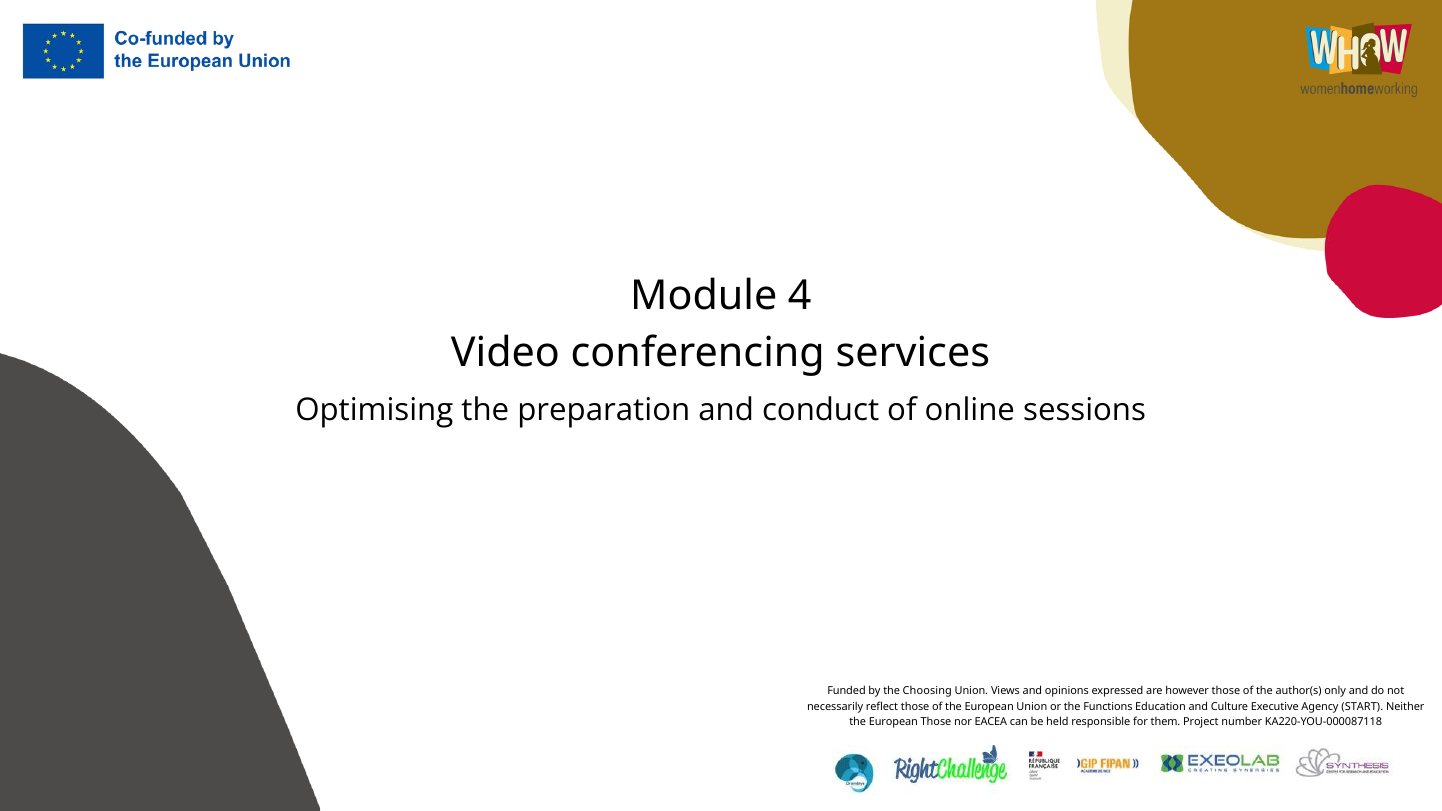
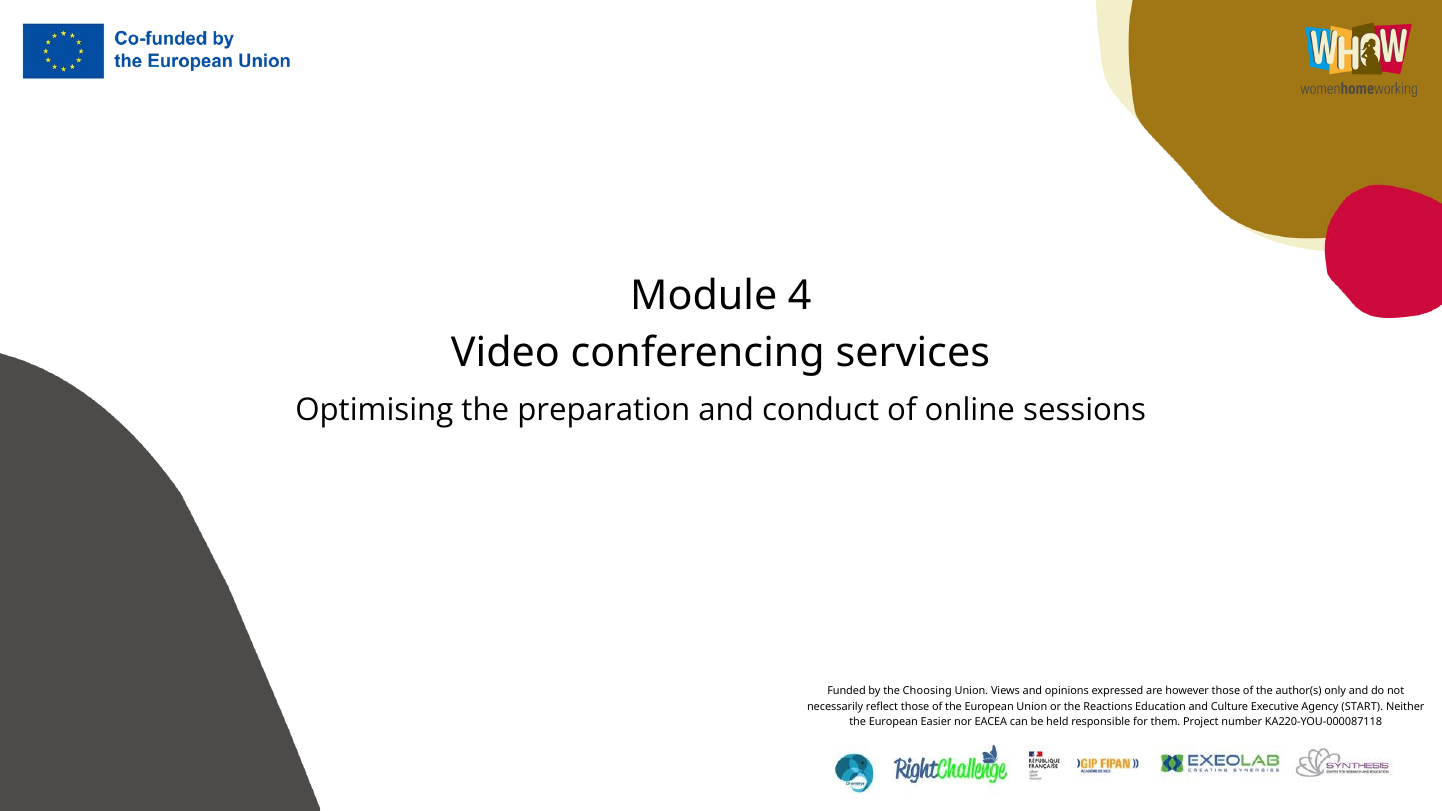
Functions: Functions -> Reactions (1108, 707)
European Those: Those -> Easier (936, 722)
